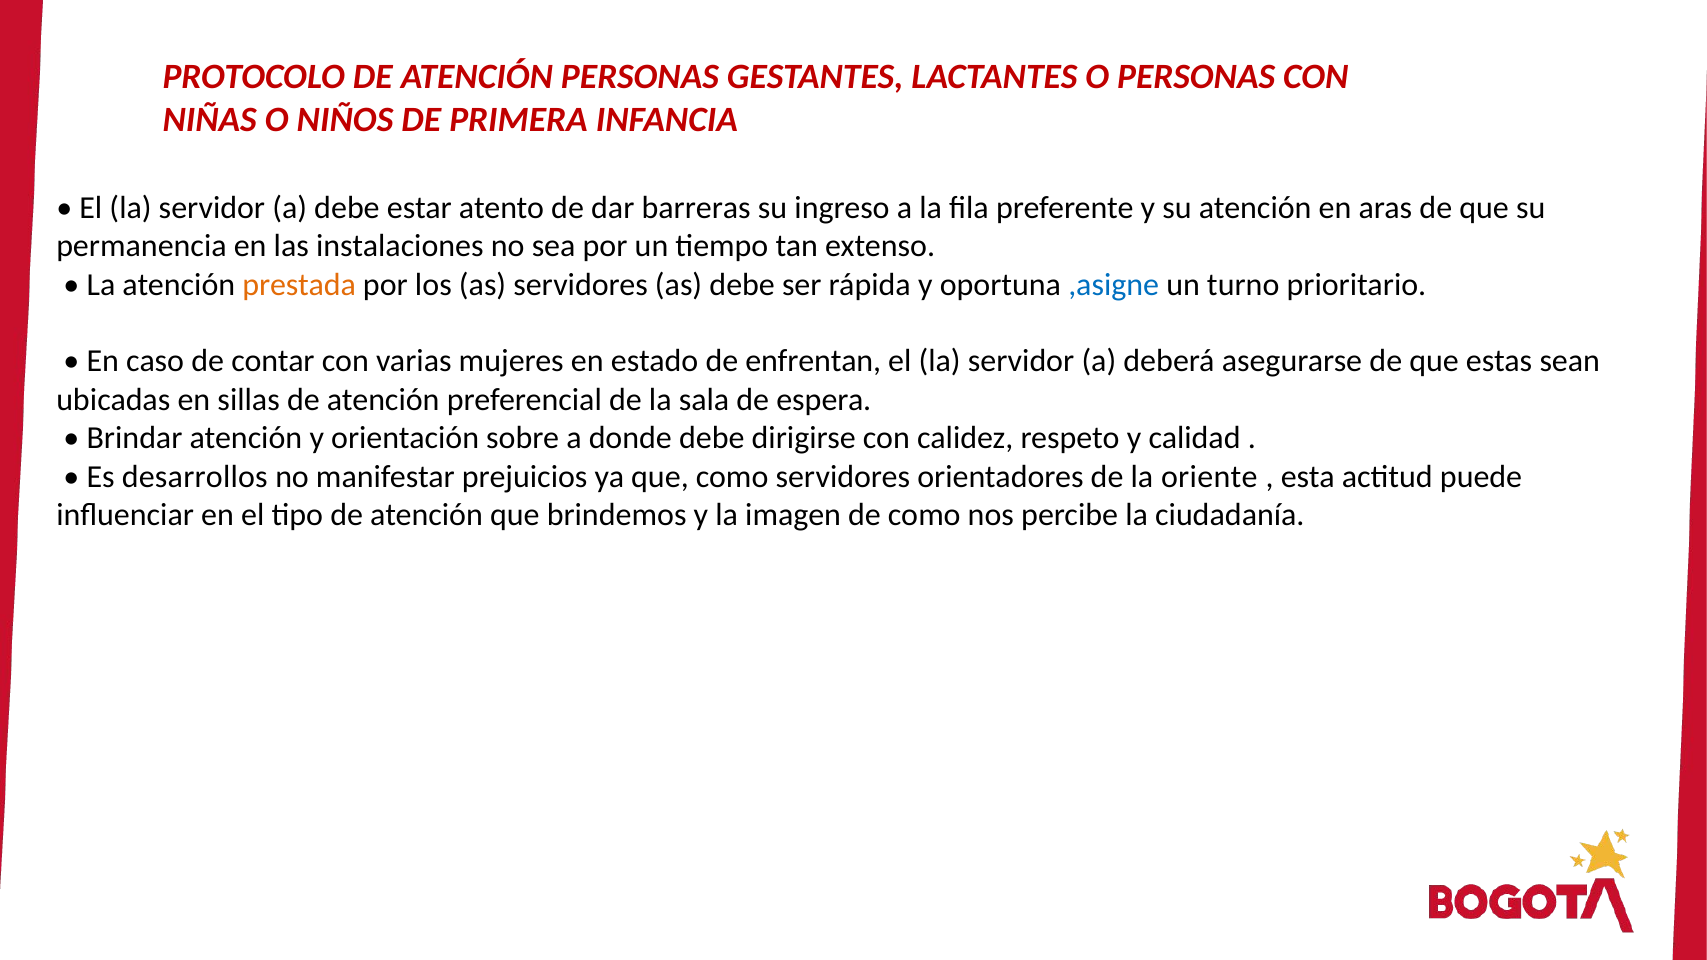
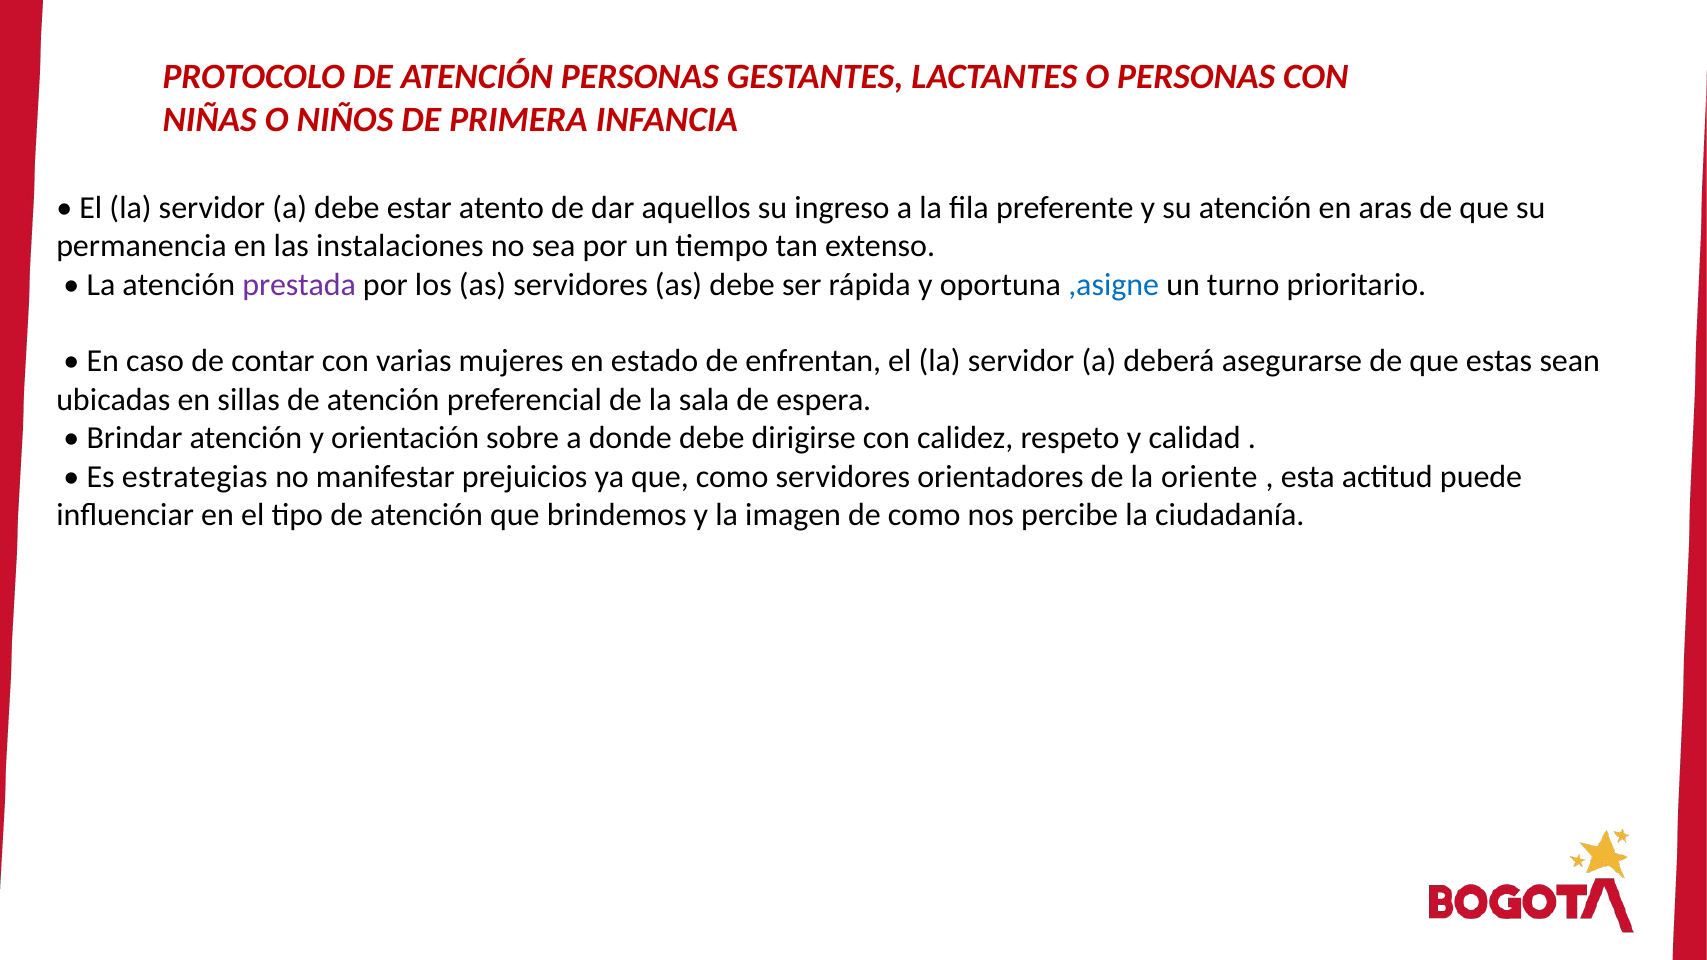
barreras: barreras -> aquellos (696, 208)
prestada colour: orange -> purple (299, 285)
desarrollos: desarrollos -> estrategias (195, 477)
